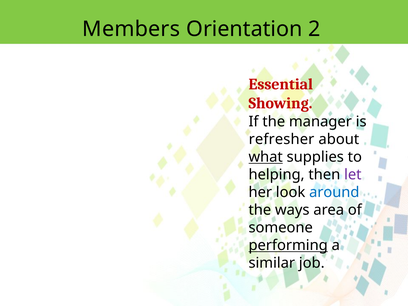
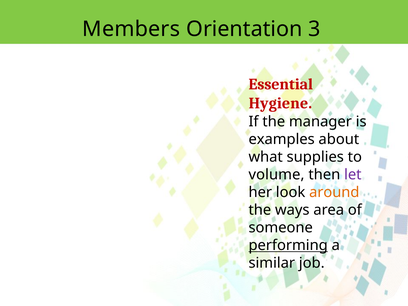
2: 2 -> 3 (314, 29)
Showing: Showing -> Hygiene (280, 103)
refresher: refresher -> examples (282, 139)
what underline: present -> none (266, 157)
helping: helping -> volume (276, 175)
around colour: blue -> orange (334, 192)
